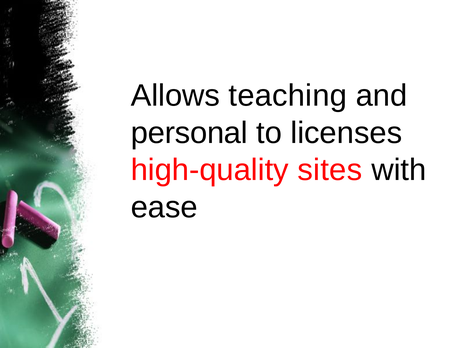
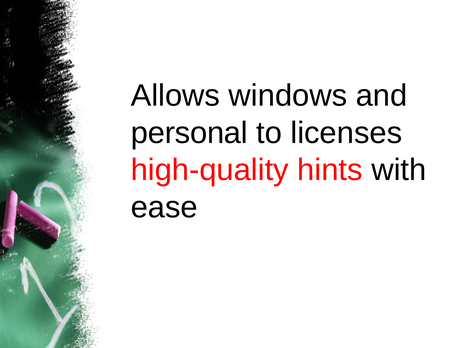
teaching: teaching -> windows (288, 96)
sites: sites -> hints (330, 170)
